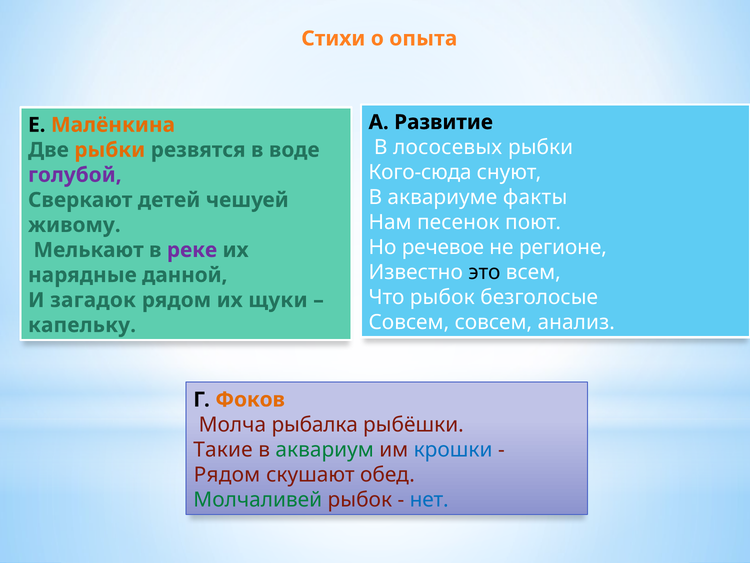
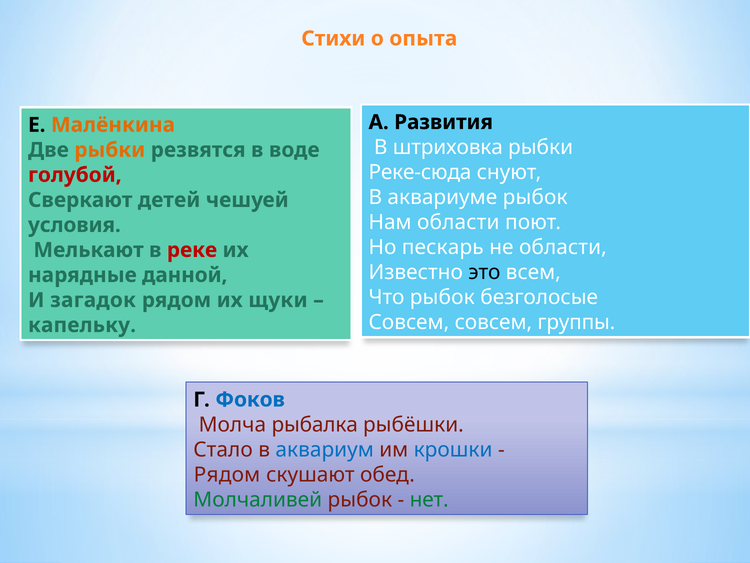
Развитие: Развитие -> Развития (444, 122)
лососевых: лососевых -> штриховка (448, 147)
Кого-сюда: Кого-сюда -> Реке-сюда (420, 172)
голубой colour: purple -> red (75, 175)
аквариуме факты: факты -> рыбок (535, 197)
Нам песенок: песенок -> области (458, 222)
живому: живому -> условия (74, 225)
речевое: речевое -> пескарь (443, 247)
не регионе: регионе -> области (563, 247)
реке colour: purple -> red (192, 250)
анализ: анализ -> группы (576, 322)
Фоков colour: orange -> blue (250, 399)
Такие: Такие -> Стало (223, 449)
аквариум colour: green -> blue (325, 449)
нет colour: blue -> green (429, 499)
